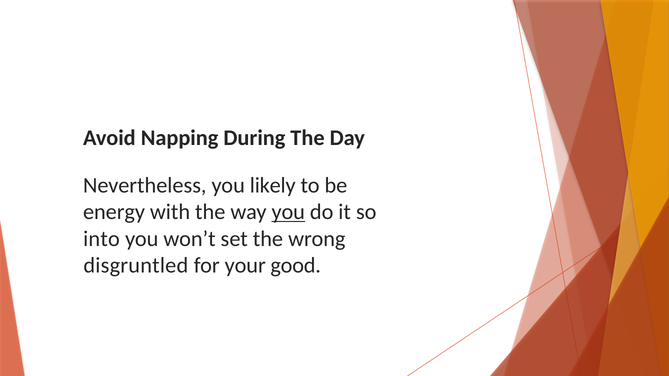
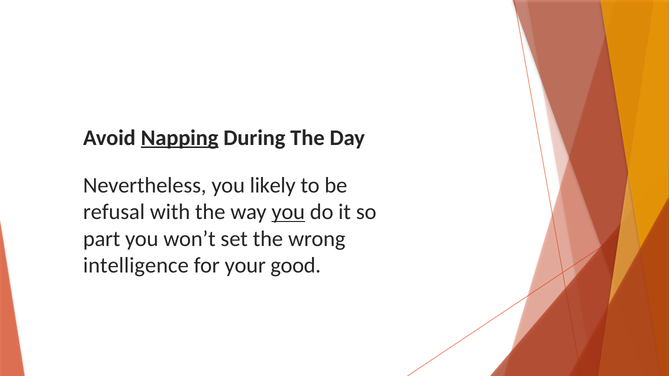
Napping underline: none -> present (180, 138)
energy: energy -> refusal (114, 212)
into: into -> part (102, 239)
disgruntled: disgruntled -> intelligence (136, 266)
